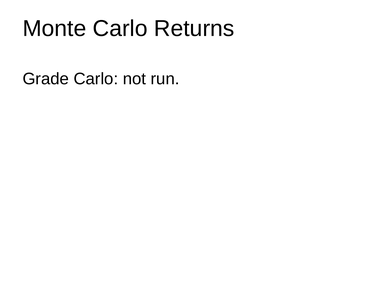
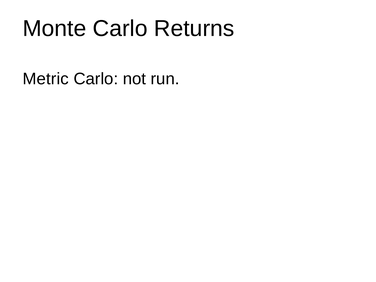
Grade: Grade -> Metric (46, 79)
